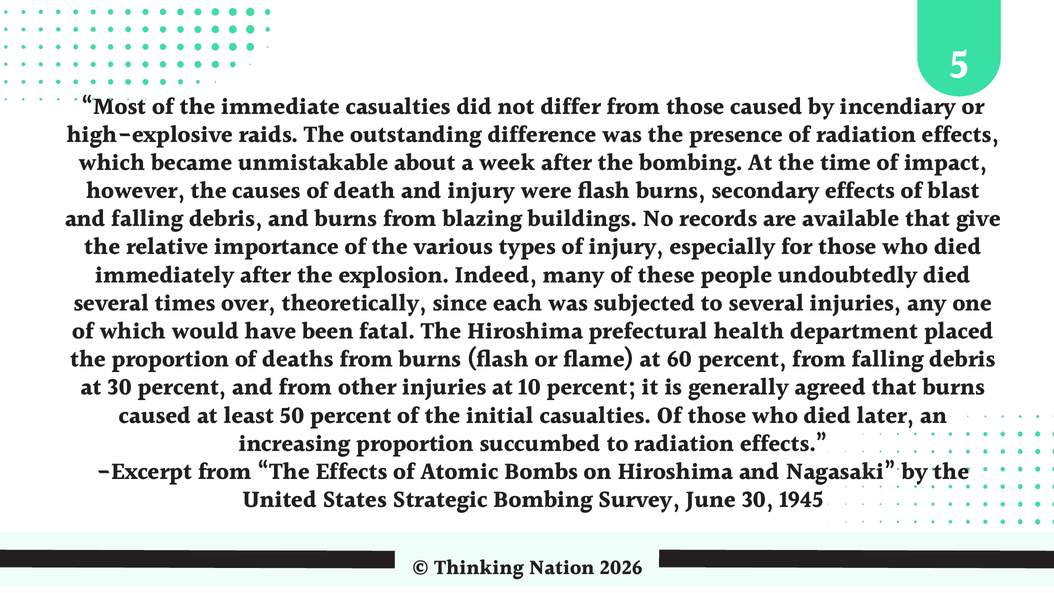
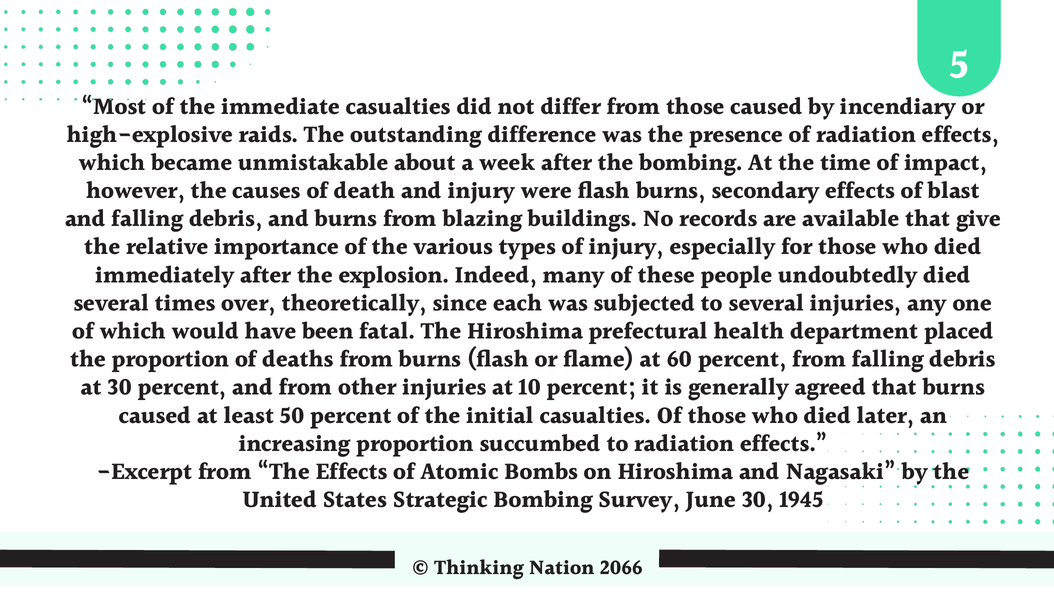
2026: 2026 -> 2066 (621, 568)
